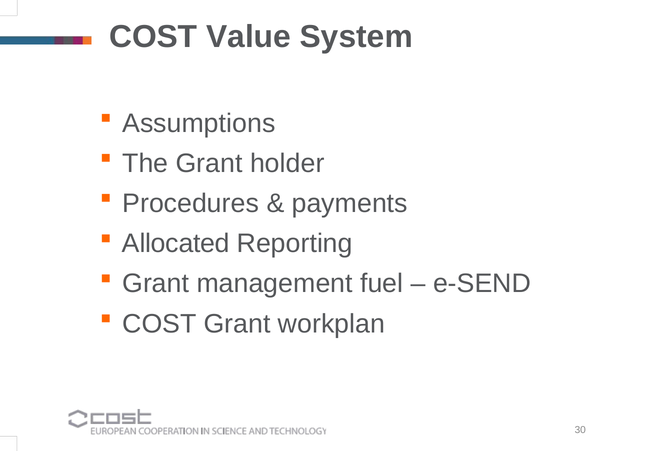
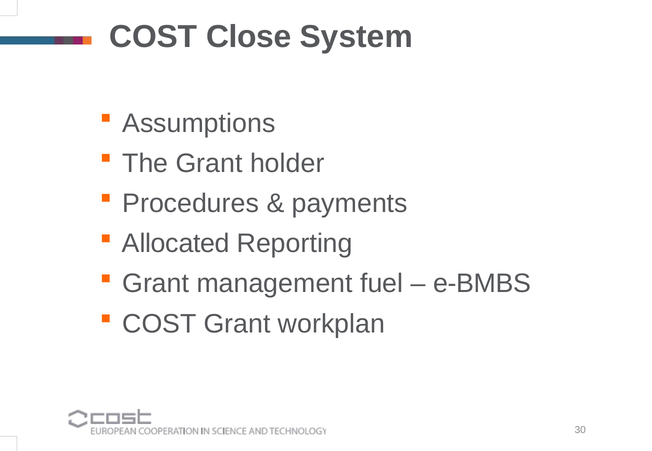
Value: Value -> Close (249, 37)
e-SEND: e-SEND -> e-BMBS (482, 284)
